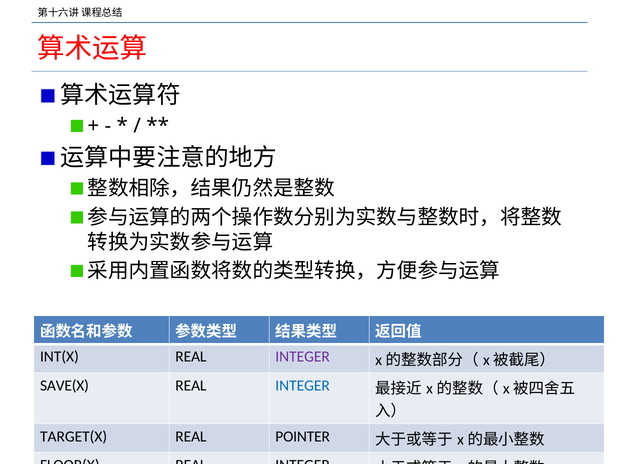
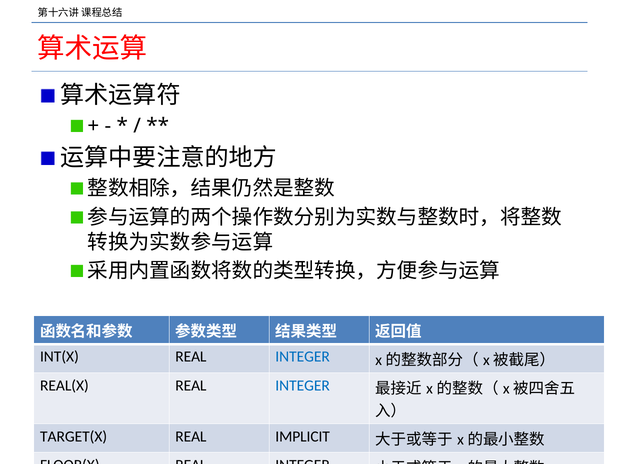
INTEGER colour: purple -> blue (303, 357)
SAVE(X: SAVE(X -> REAL(X (64, 386)
POINTER: POINTER -> IMPLICIT (303, 437)
